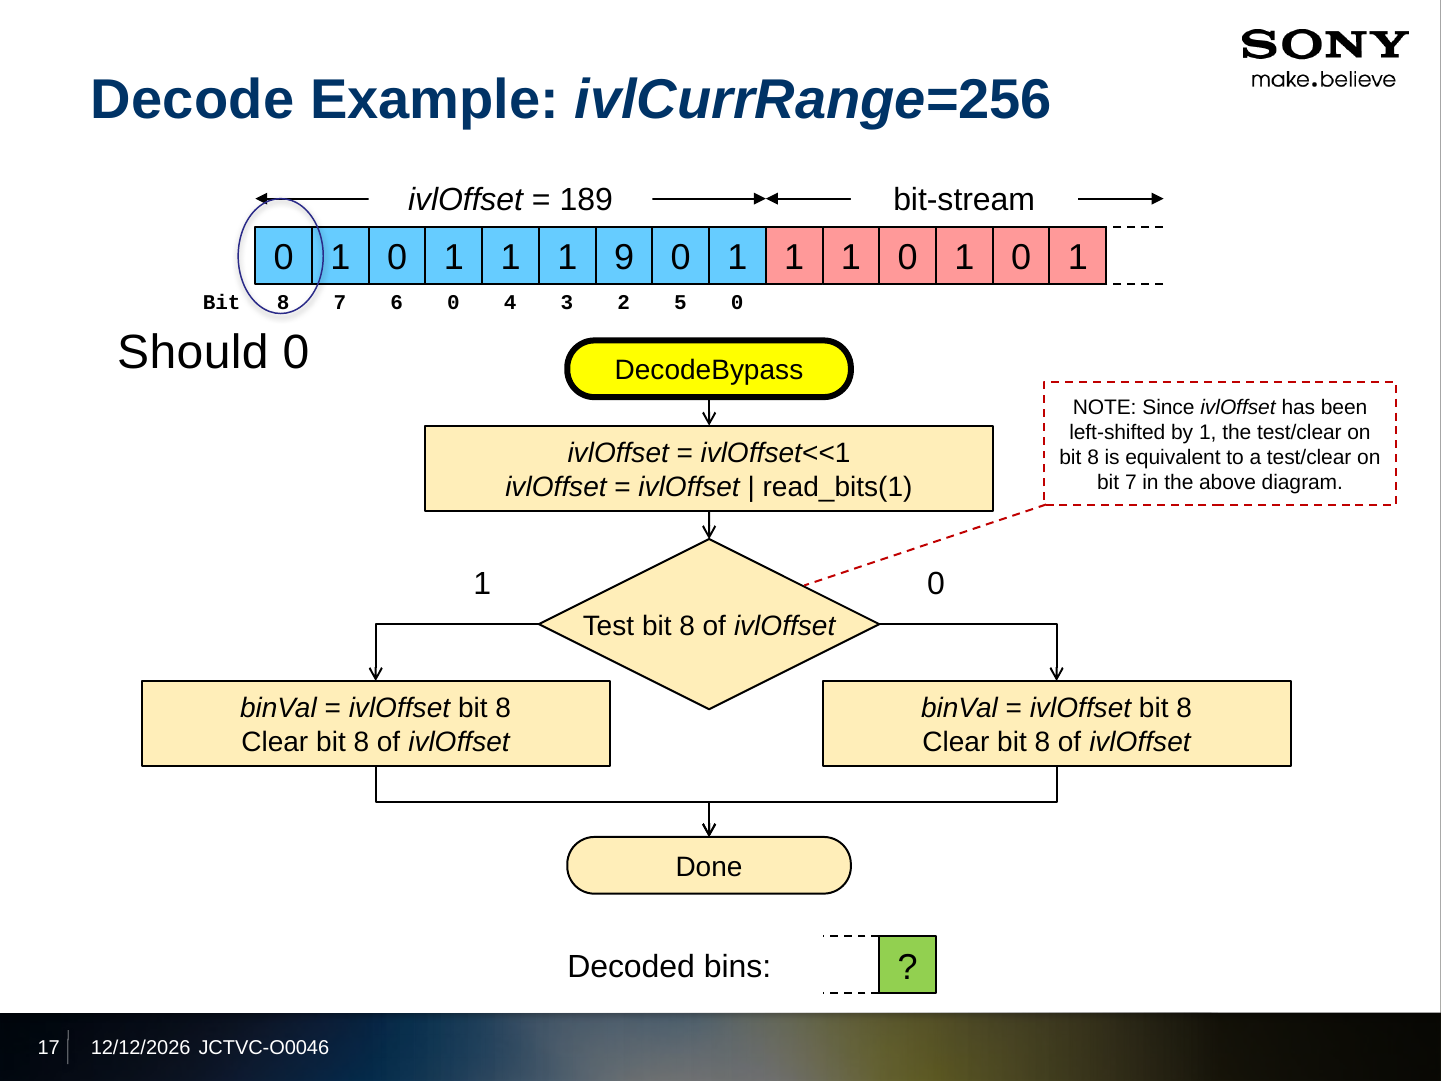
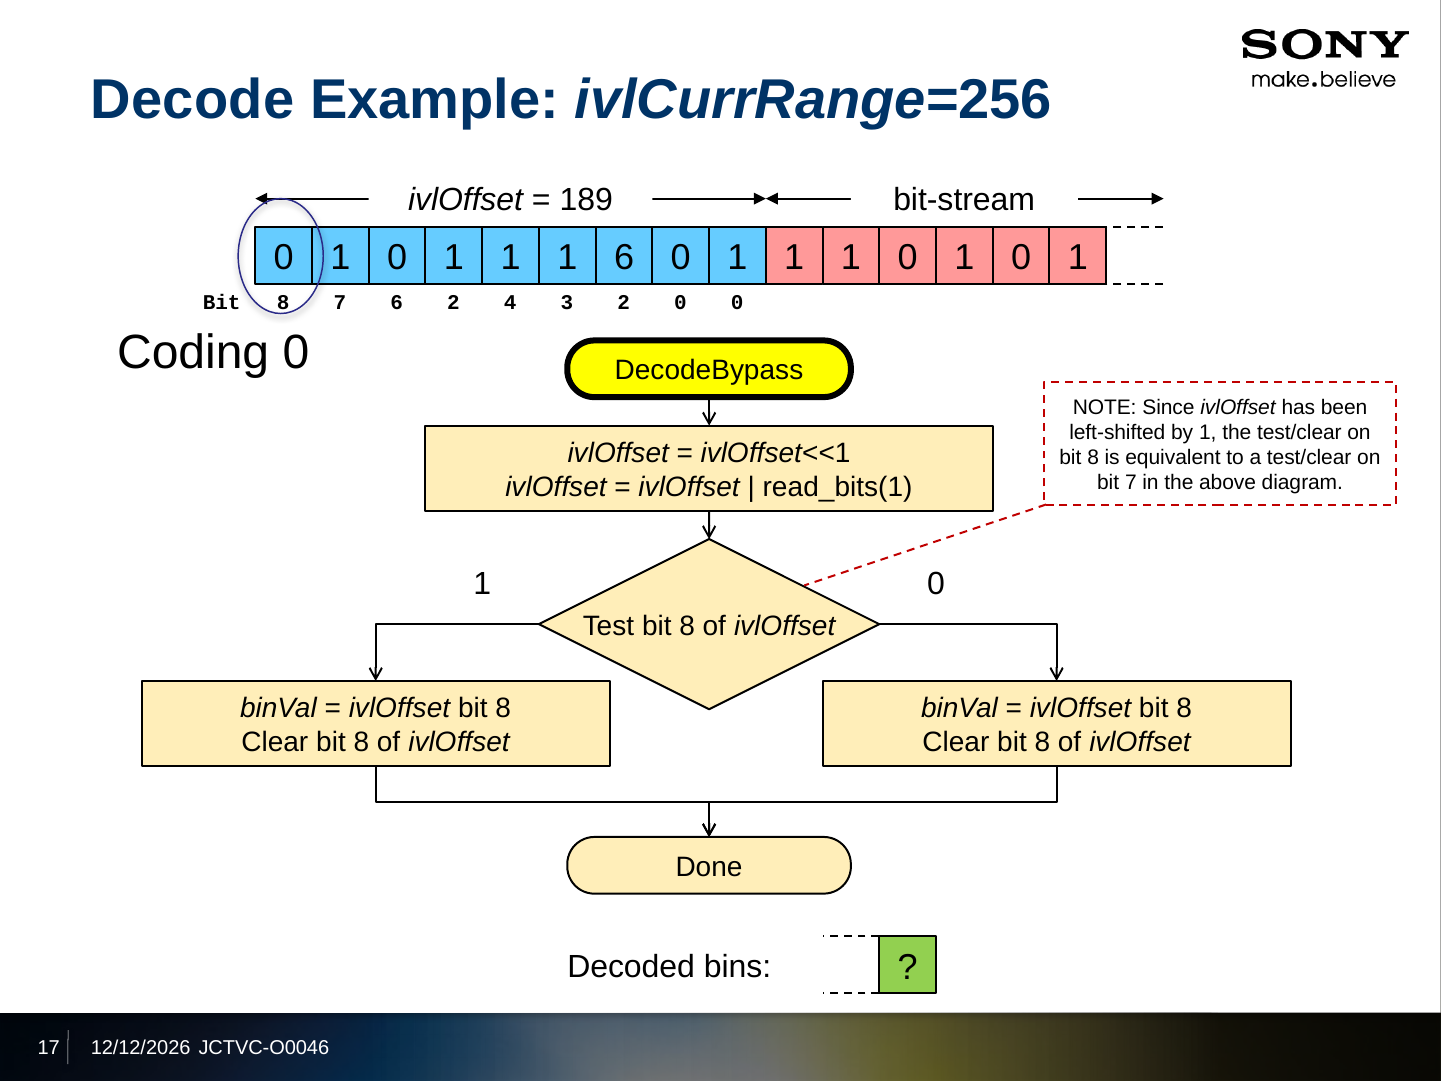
1 9: 9 -> 6 (624, 258)
6 0: 0 -> 2 (453, 303)
2 5: 5 -> 0 (680, 303)
Should: Should -> Coding (193, 353)
